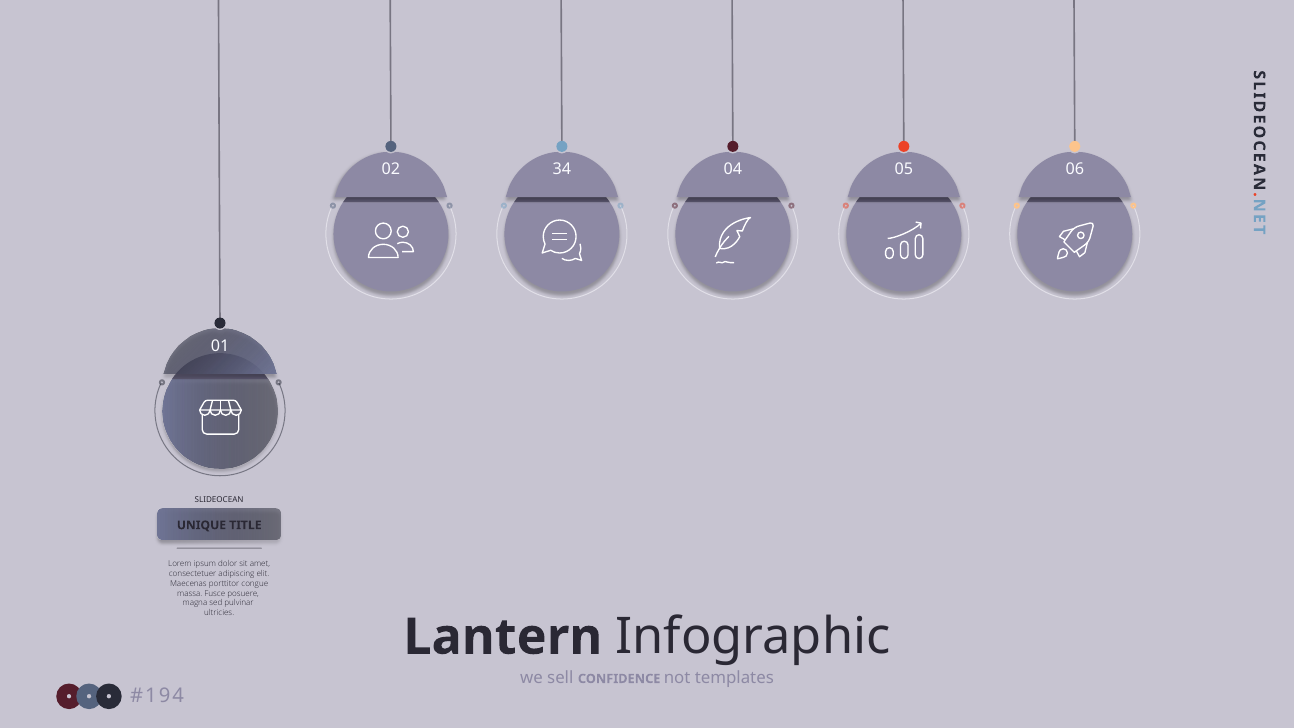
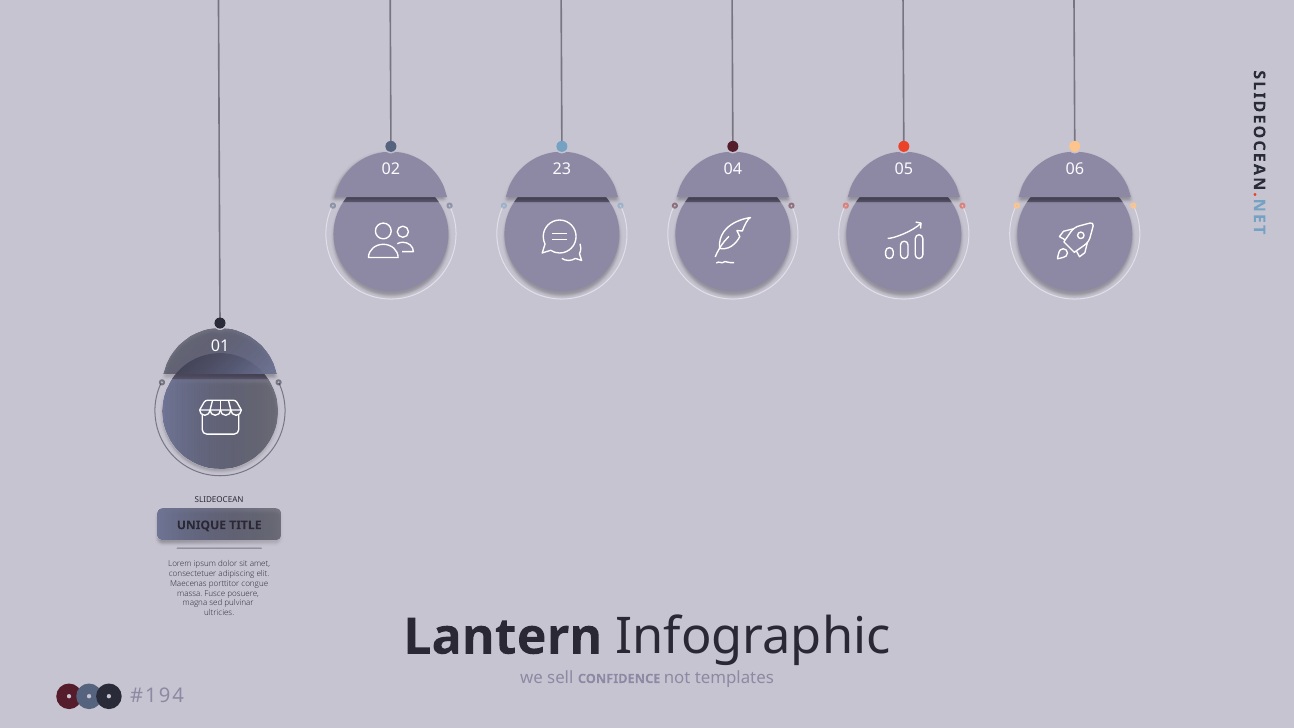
34: 34 -> 23 (562, 169)
